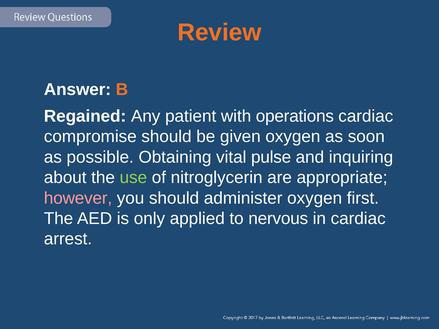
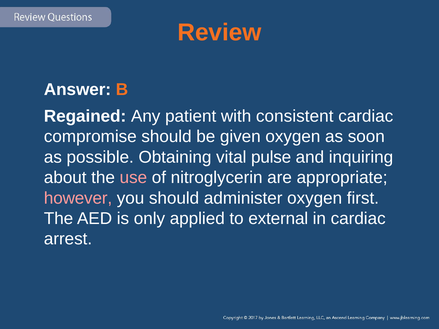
operations: operations -> consistent (295, 116)
use colour: light green -> pink (133, 178)
nervous: nervous -> external (278, 219)
